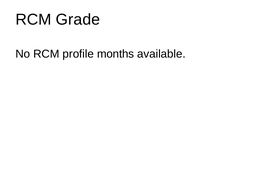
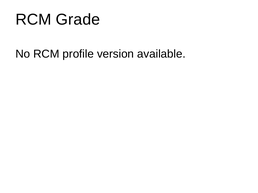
months: months -> version (115, 54)
